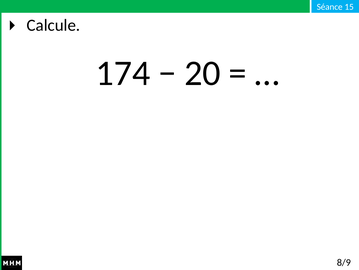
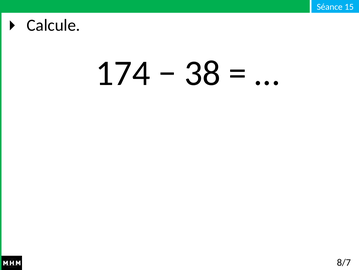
20: 20 -> 38 (202, 73)
8/9: 8/9 -> 8/7 (344, 262)
